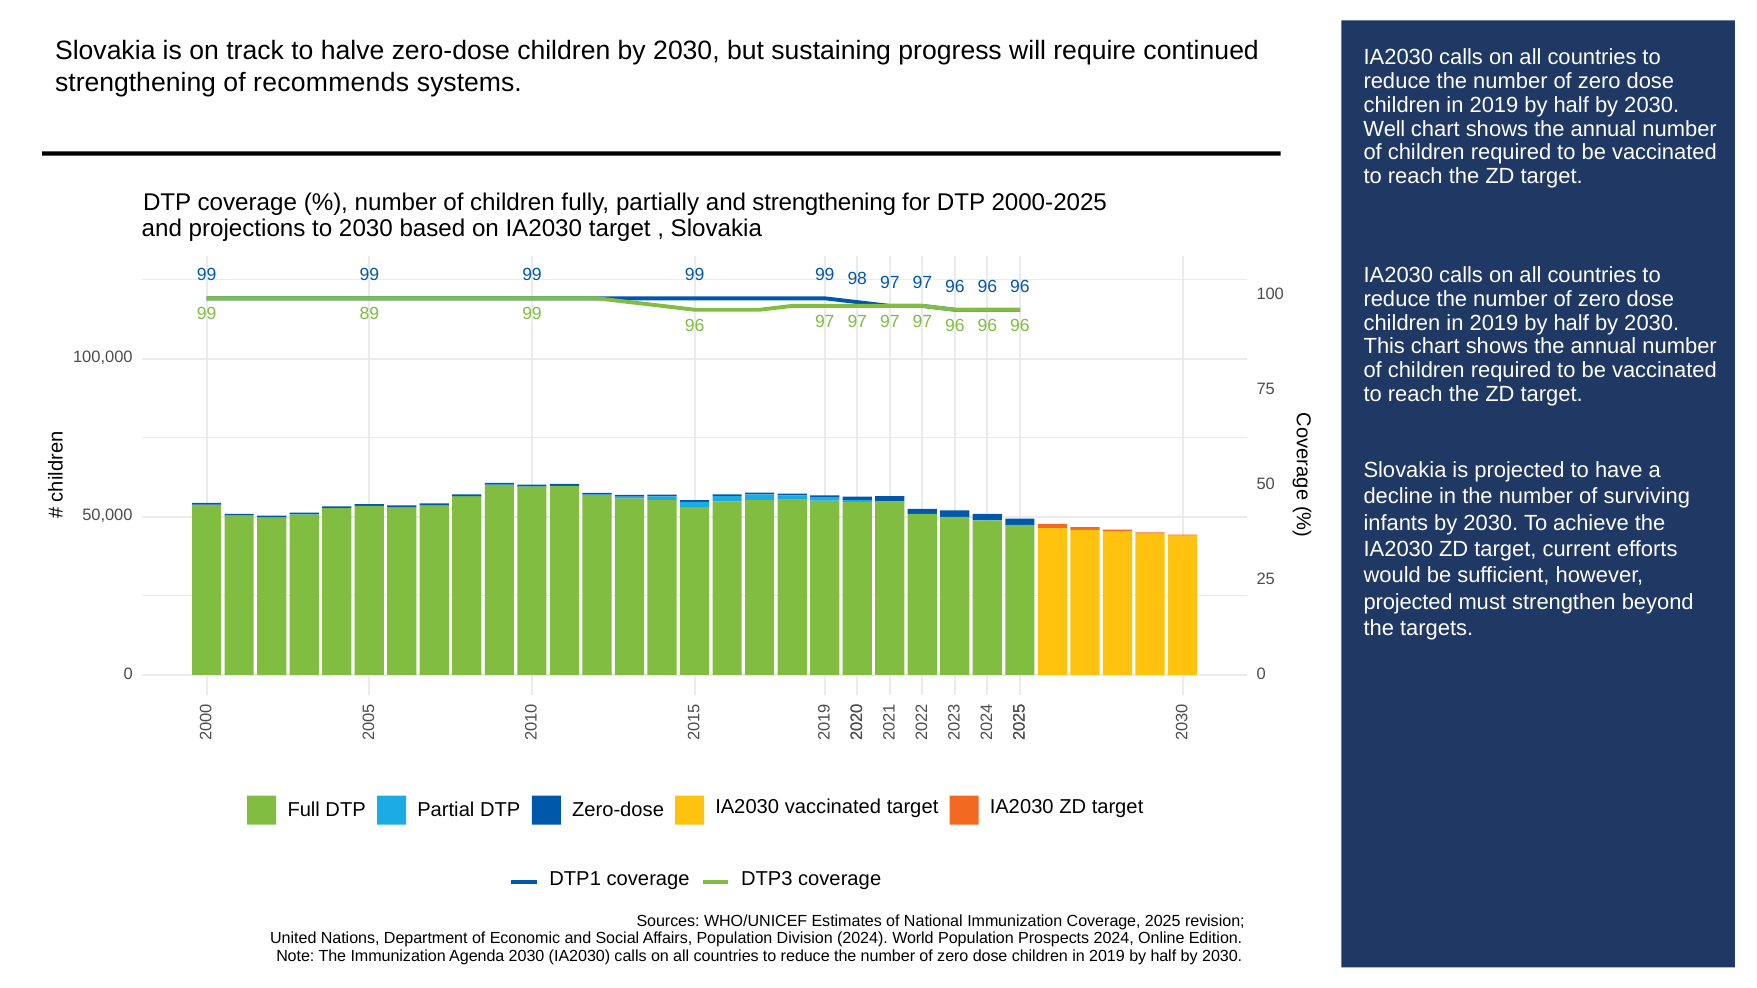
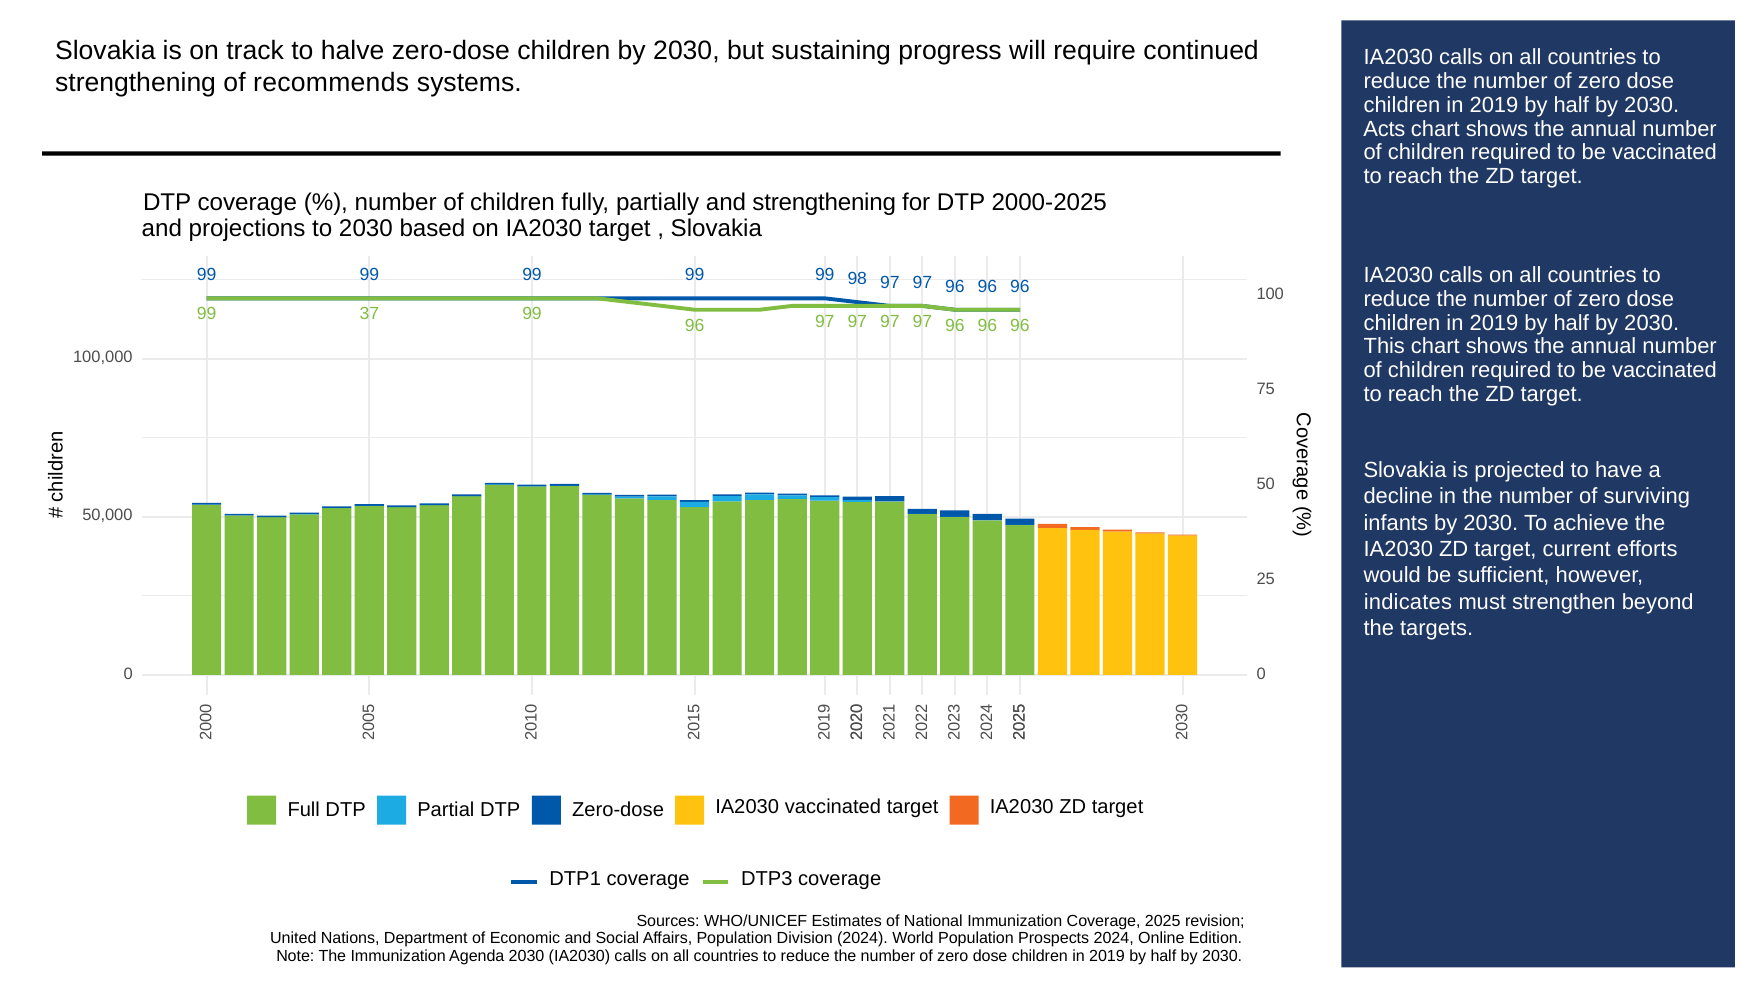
Well: Well -> Acts (1384, 129)
89: 89 -> 37 (369, 314)
projected: projected -> indicates (1408, 602)
